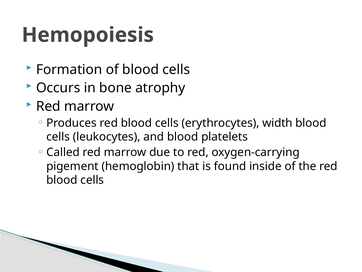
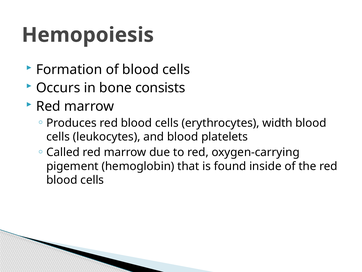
atrophy: atrophy -> consists (160, 88)
